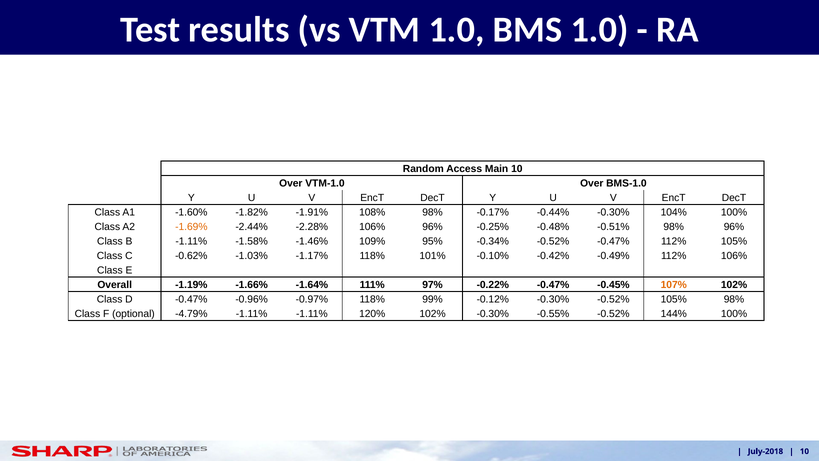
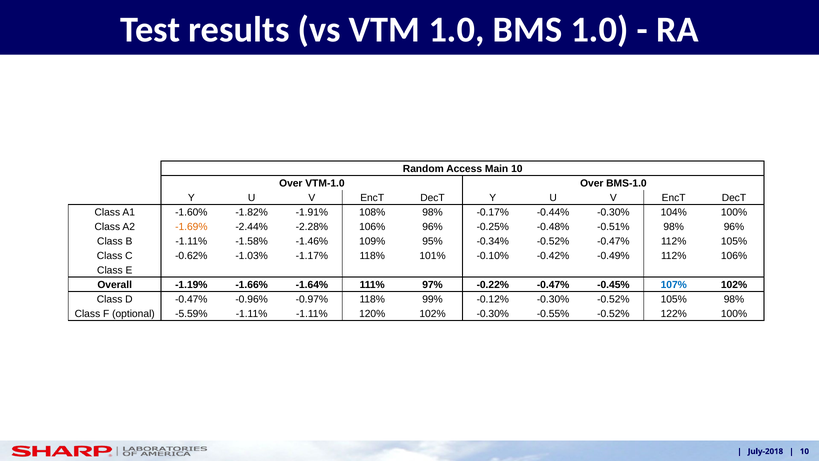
107% colour: orange -> blue (674, 285)
-4.79%: -4.79% -> -5.59% (191, 314)
144%: 144% -> 122% (674, 314)
